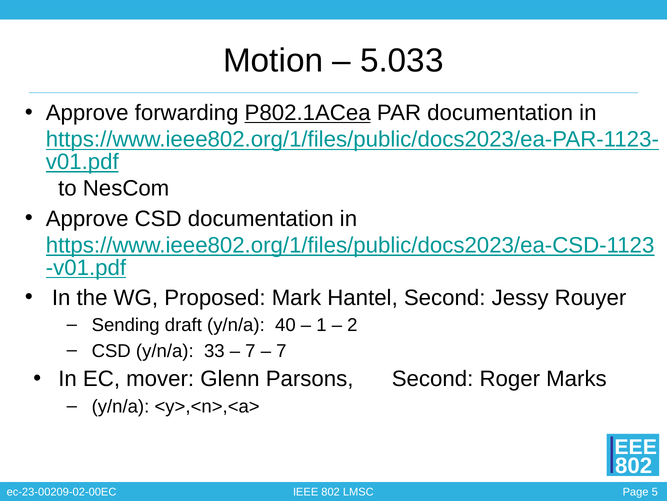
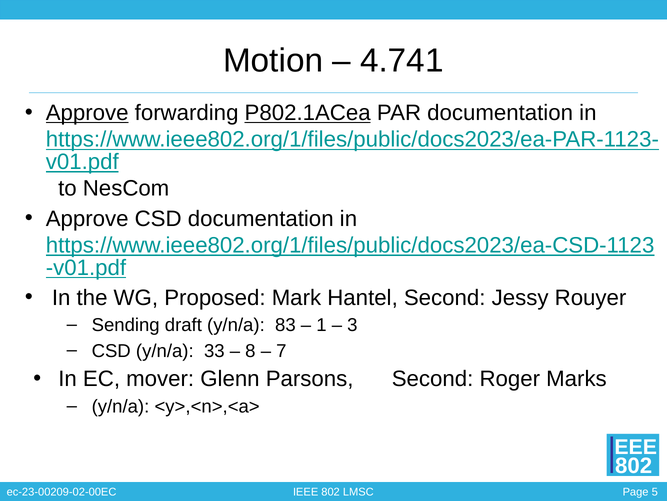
5.033: 5.033 -> 4.741 (402, 61)
Approve underline: none -> present (87, 113)
40: 40 -> 83 (285, 325)
2: 2 -> 3 (352, 325)
7: 7 -> 8 (250, 350)
